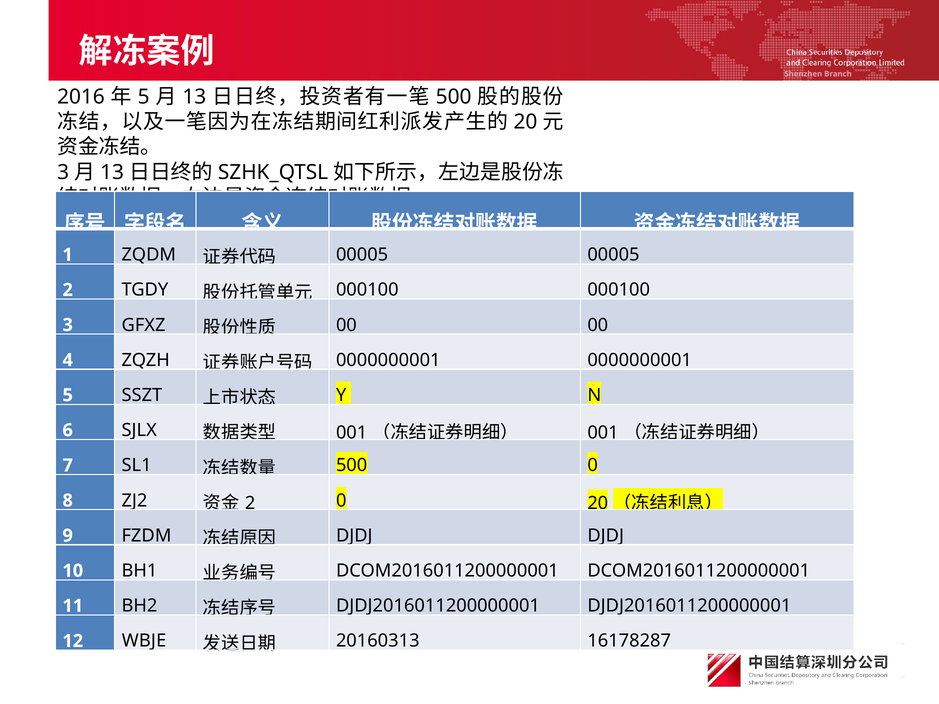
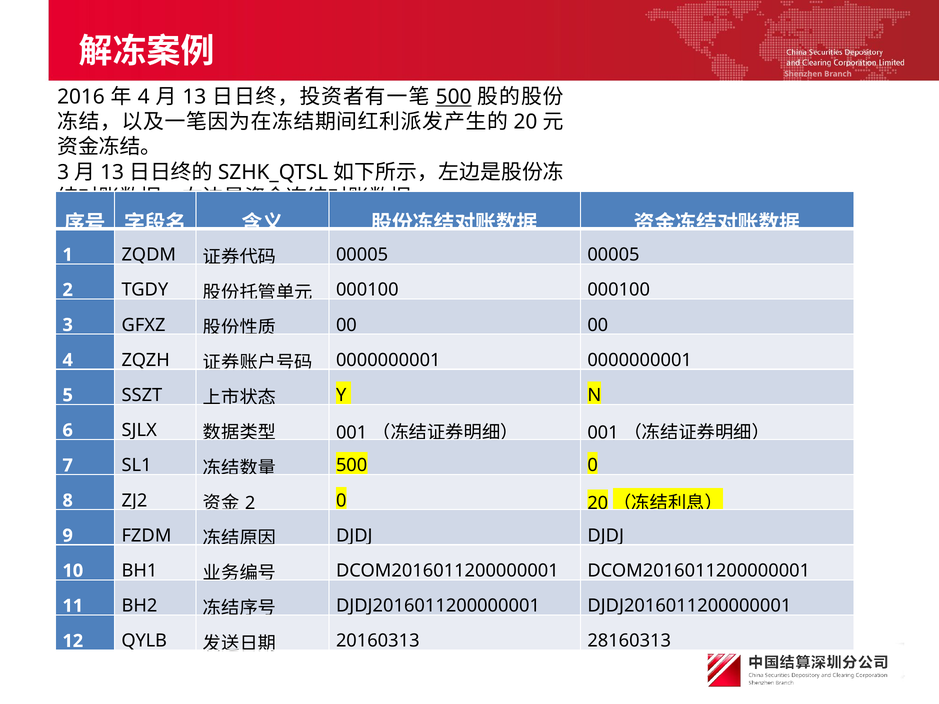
5: 5 -> 4 (144, 97)
500 underline: none -> present (454, 97)
WBJE: WBJE -> QYLB (144, 641)
16178287: 16178287 -> 28160313 (629, 641)
